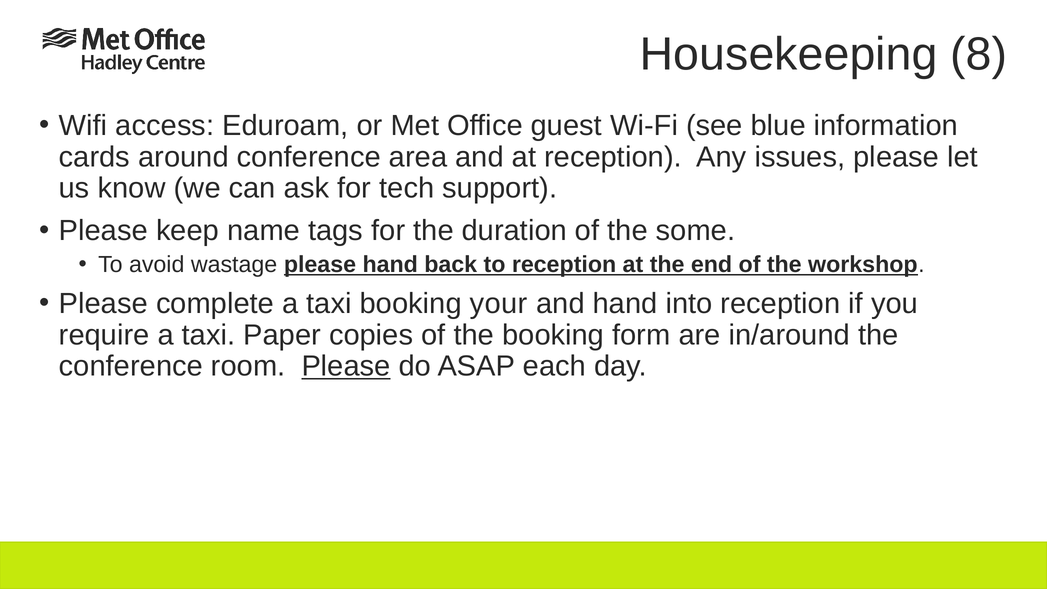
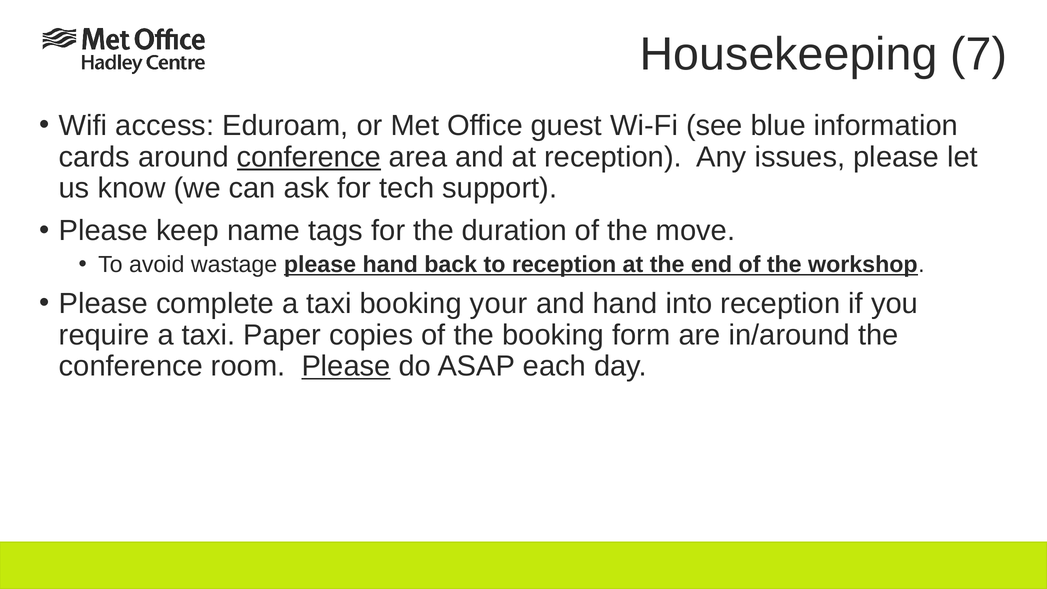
8: 8 -> 7 (979, 54)
conference underline: none -> present (309, 157)
some: some -> move (695, 231)
